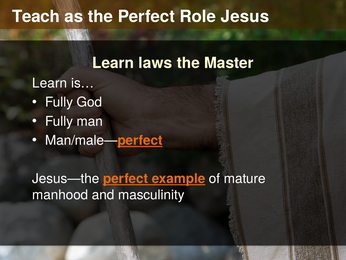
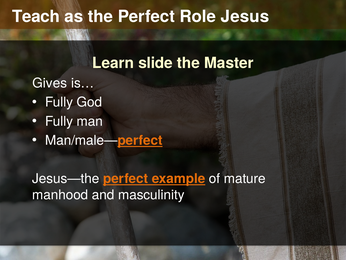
laws: laws -> slide (156, 63)
Learn: Learn -> Gives (50, 83)
